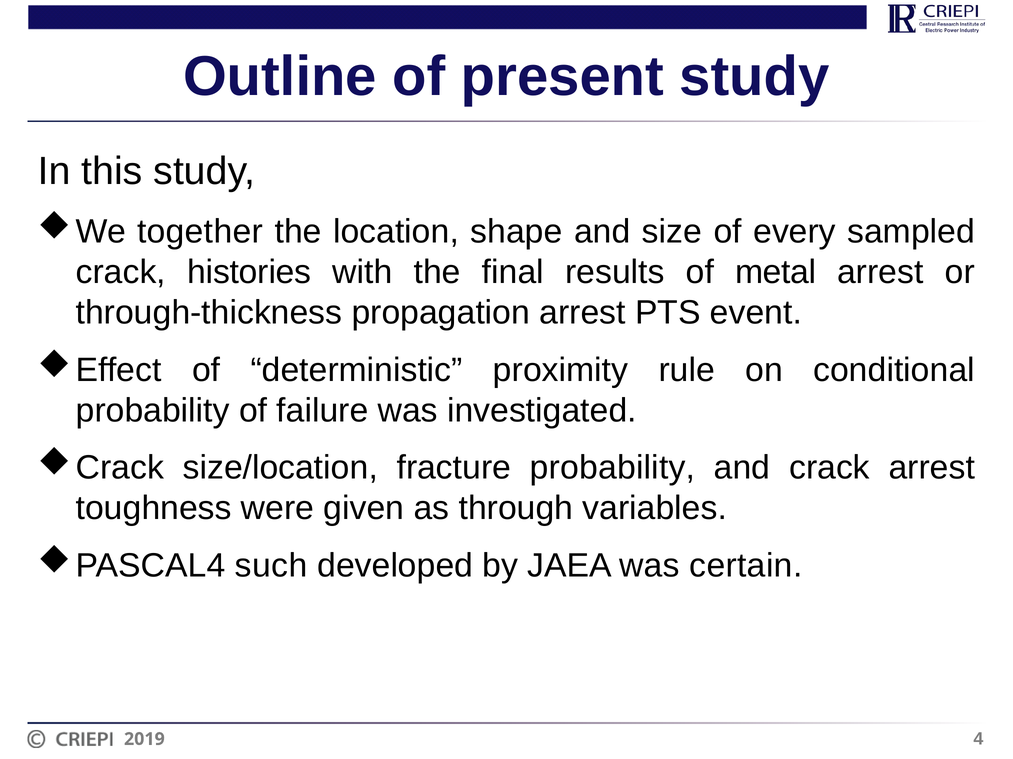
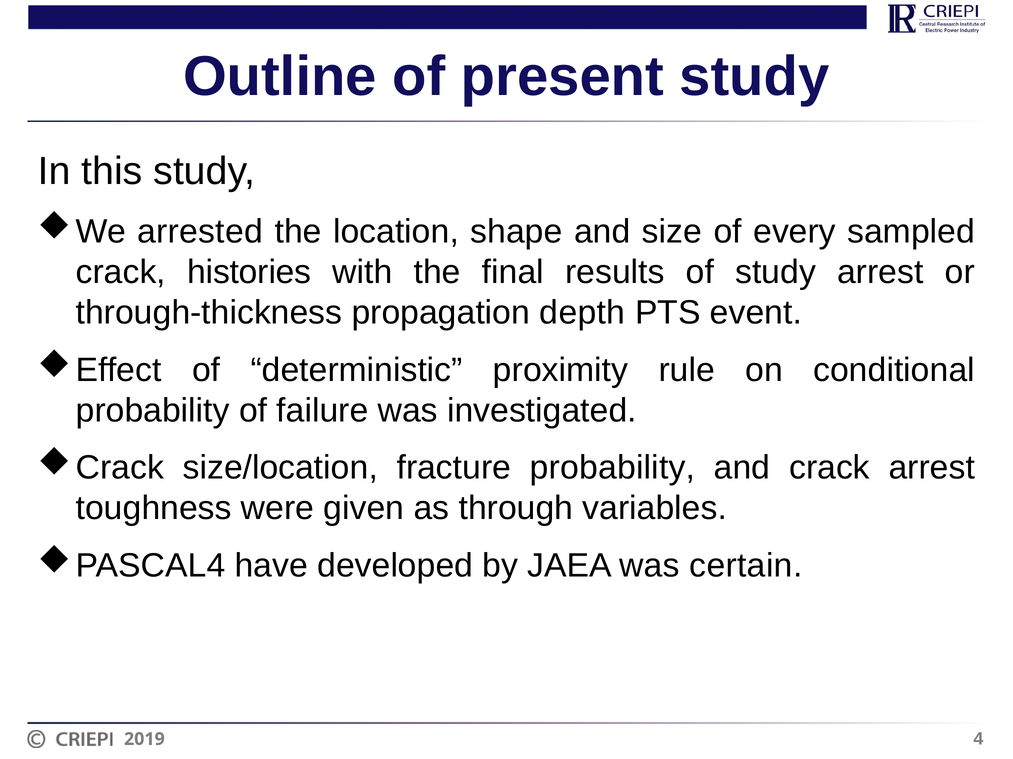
together: together -> arrested (200, 232)
of metal: metal -> study (776, 272)
propagation arrest: arrest -> depth (582, 313)
such: such -> have (271, 566)
